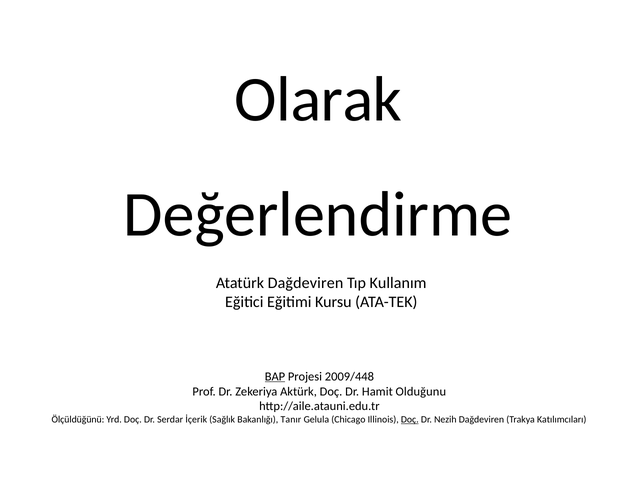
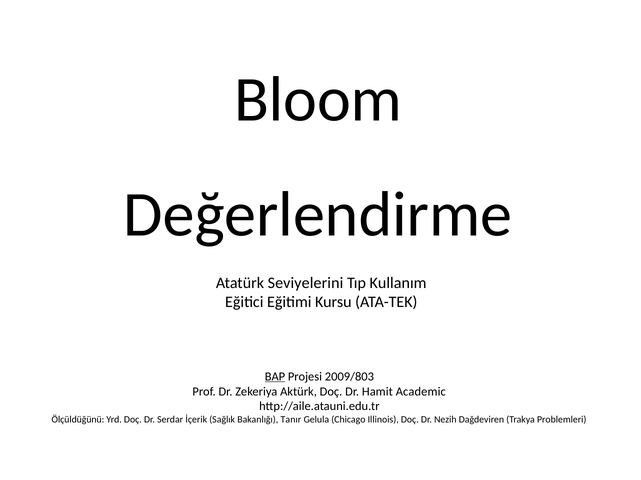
Olarak: Olarak -> Bloom (318, 100)
Atatürk Dağdeviren: Dağdeviren -> Seviyelerini (305, 283)
2009/448: 2009/448 -> 2009/803 (349, 377)
Olduğunu: Olduğunu -> Academic (421, 392)
Doç underline: present -> none (410, 420)
Katılımcıları: Katılımcıları -> Problemleri (562, 420)
